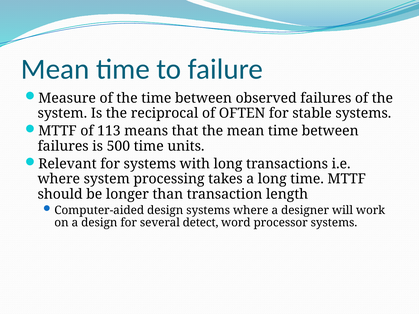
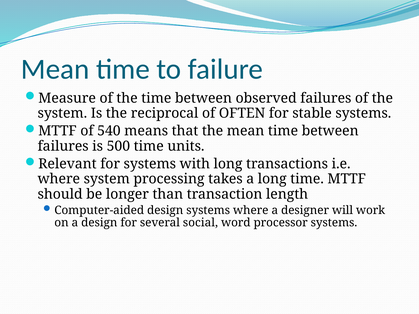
113: 113 -> 540 (109, 131)
detect: detect -> social (200, 223)
